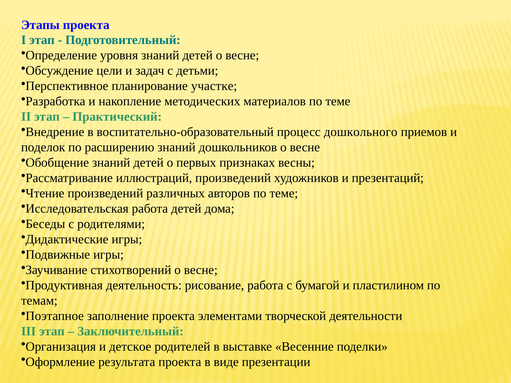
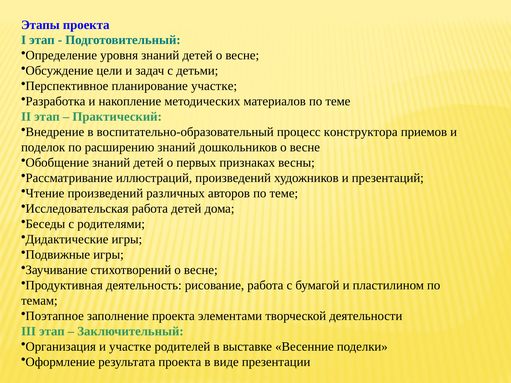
дошкольного: дошкольного -> конструктора (361, 132)
и детское: детское -> участке (130, 347)
